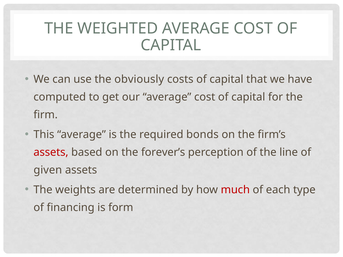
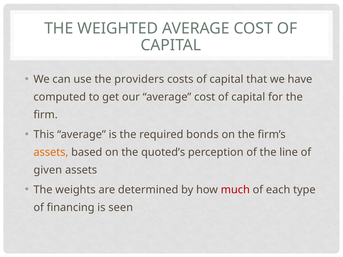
obviously: obviously -> providers (139, 79)
assets colour: red -> orange (51, 152)
forever’s: forever’s -> quoted’s (163, 152)
form: form -> seen (121, 208)
